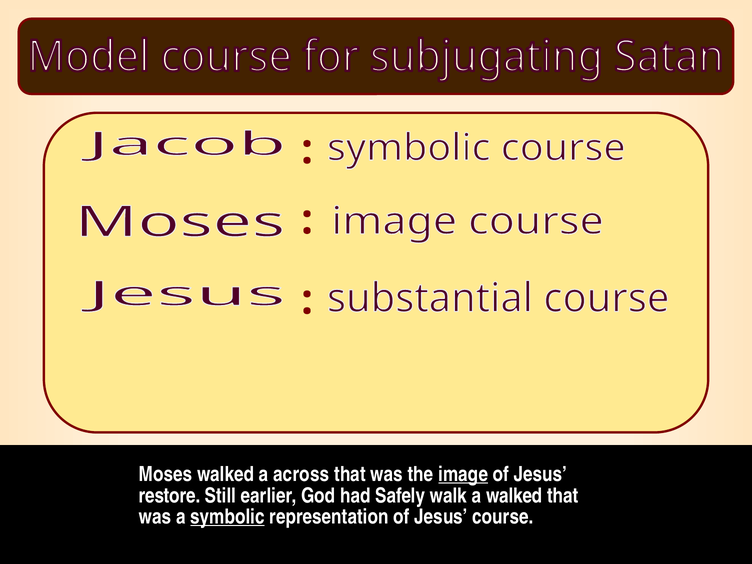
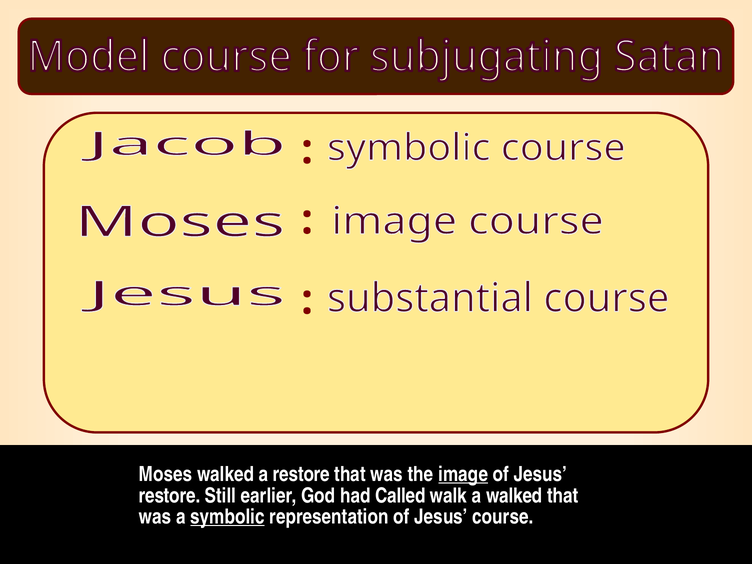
a across: across -> restore (301, 474)
Safely: Safely -> Called (400, 496)
